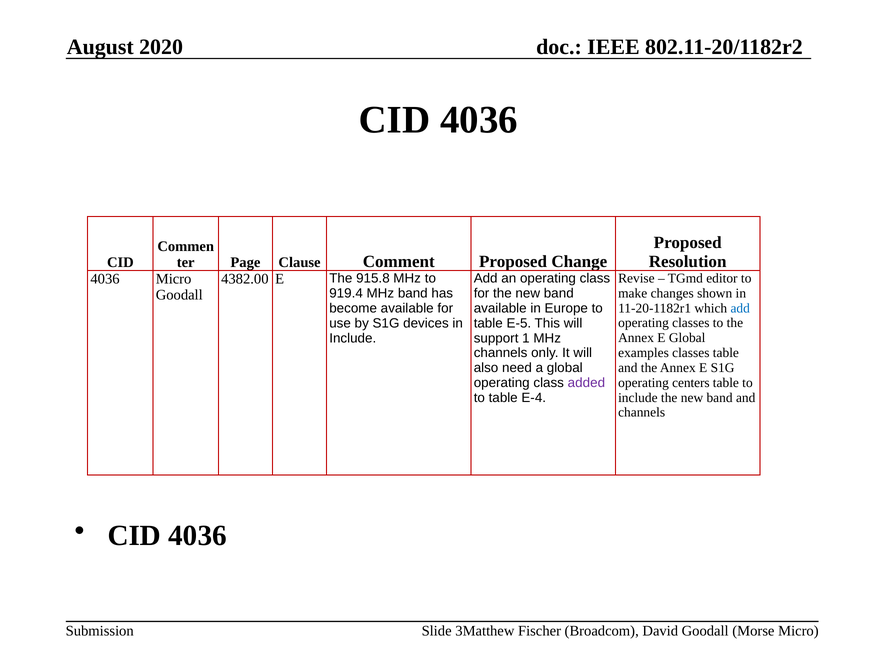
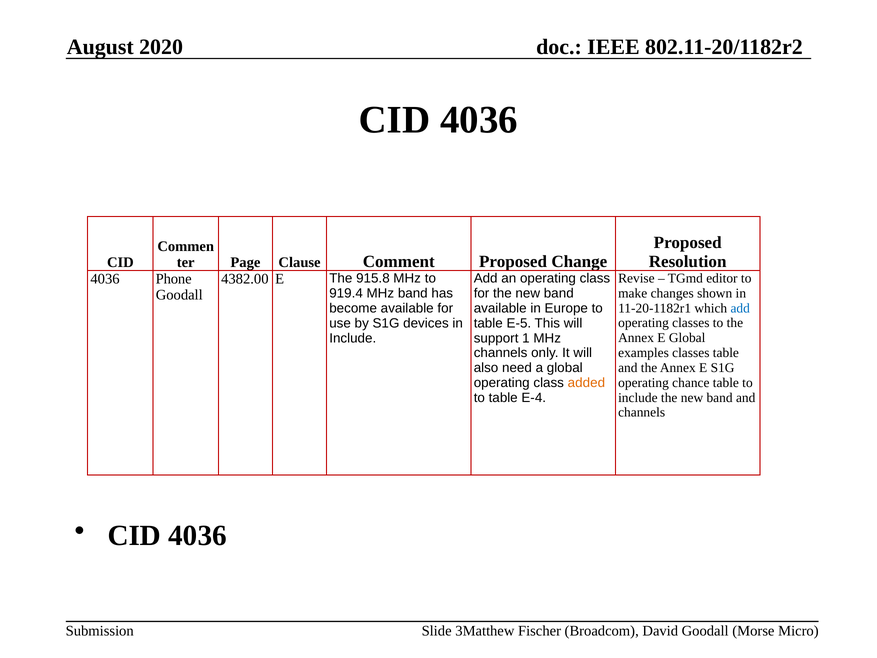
4036 Micro: Micro -> Phone (174, 279)
added colour: purple -> orange (586, 383)
centers: centers -> chance (691, 383)
